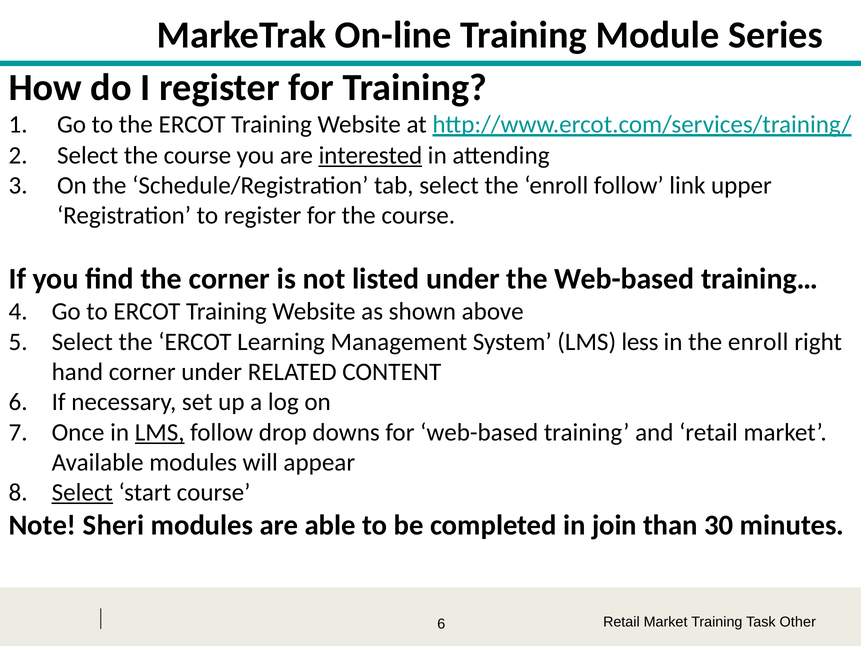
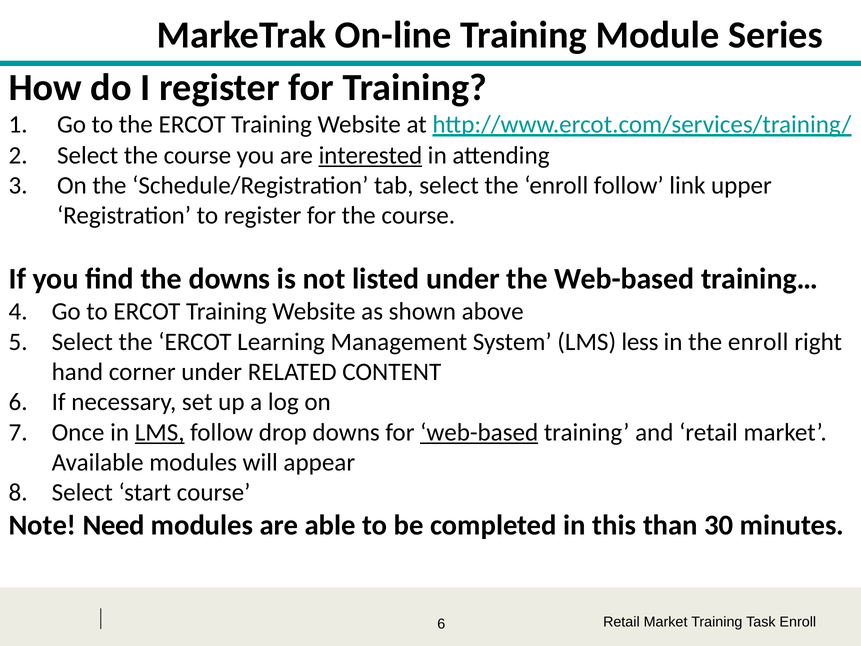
the corner: corner -> downs (230, 279)
web-based underline: none -> present (479, 432)
Select underline: present -> none (82, 492)
Sheri: Sheri -> Need (114, 525)
join: join -> this (614, 525)
Task Other: Other -> Enroll (798, 622)
